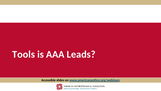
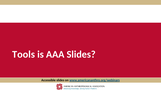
AAA Leads: Leads -> Slides (81, 54)
